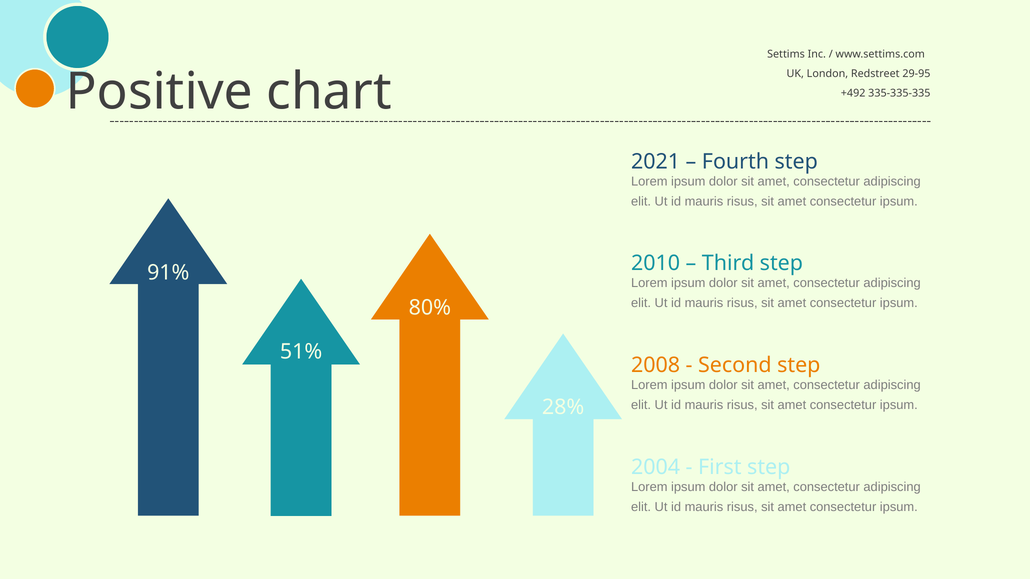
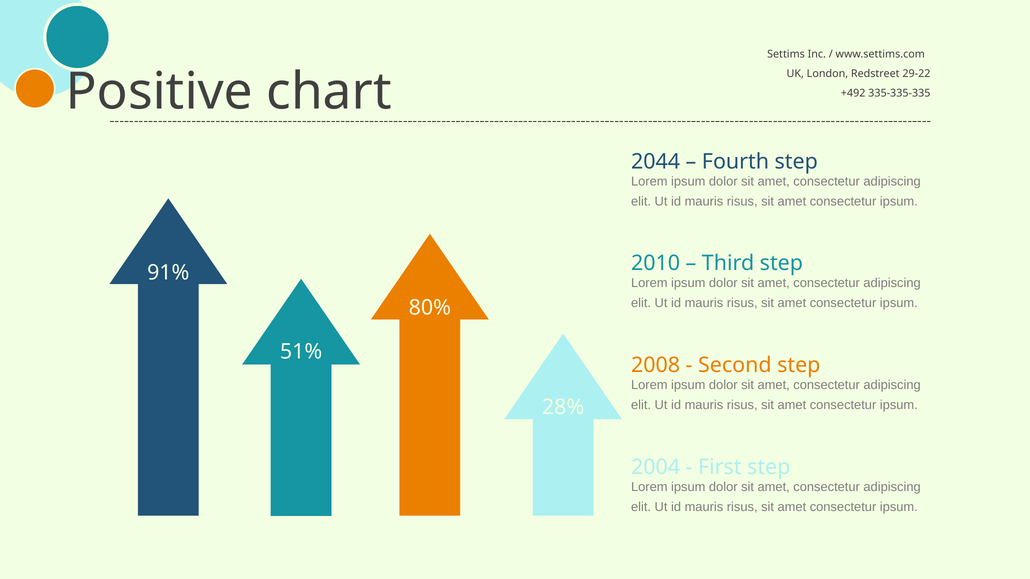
29-95: 29-95 -> 29-22 (916, 74)
2021: 2021 -> 2044 (656, 162)
